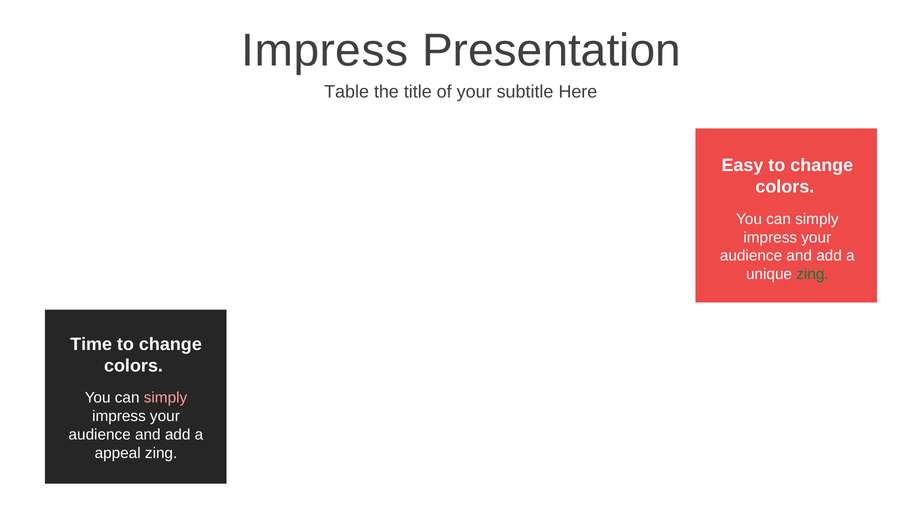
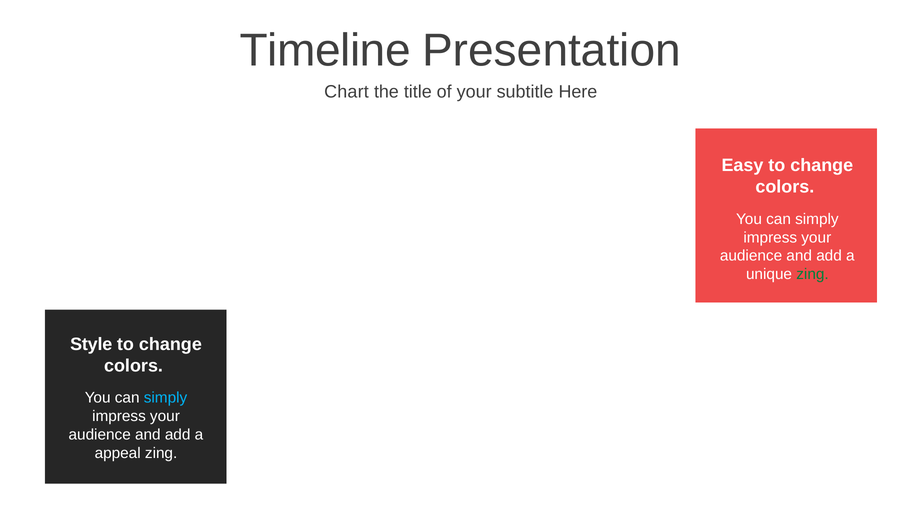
Impress: Impress -> Timeline (325, 51)
Table: Table -> Chart (346, 92)
Time: Time -> Style (91, 345)
simply colour: pink -> light blue (166, 398)
